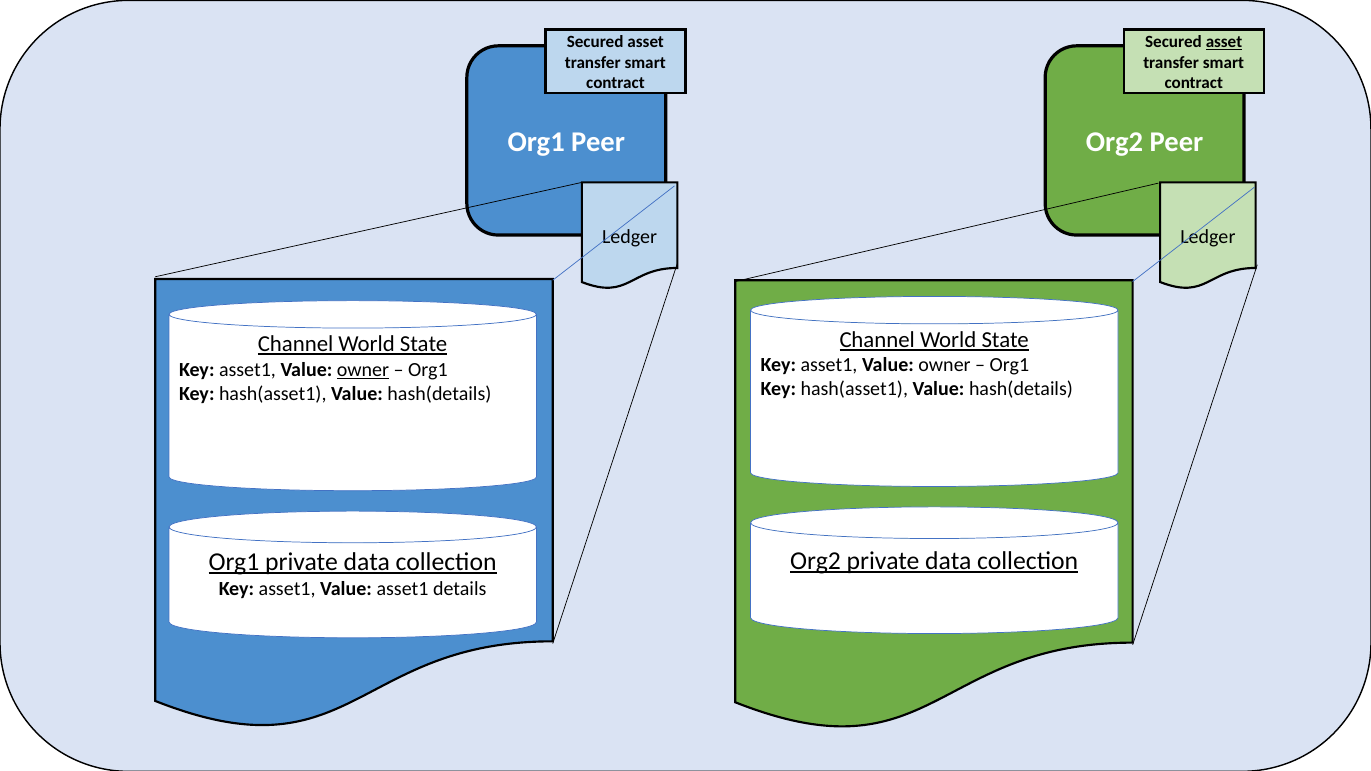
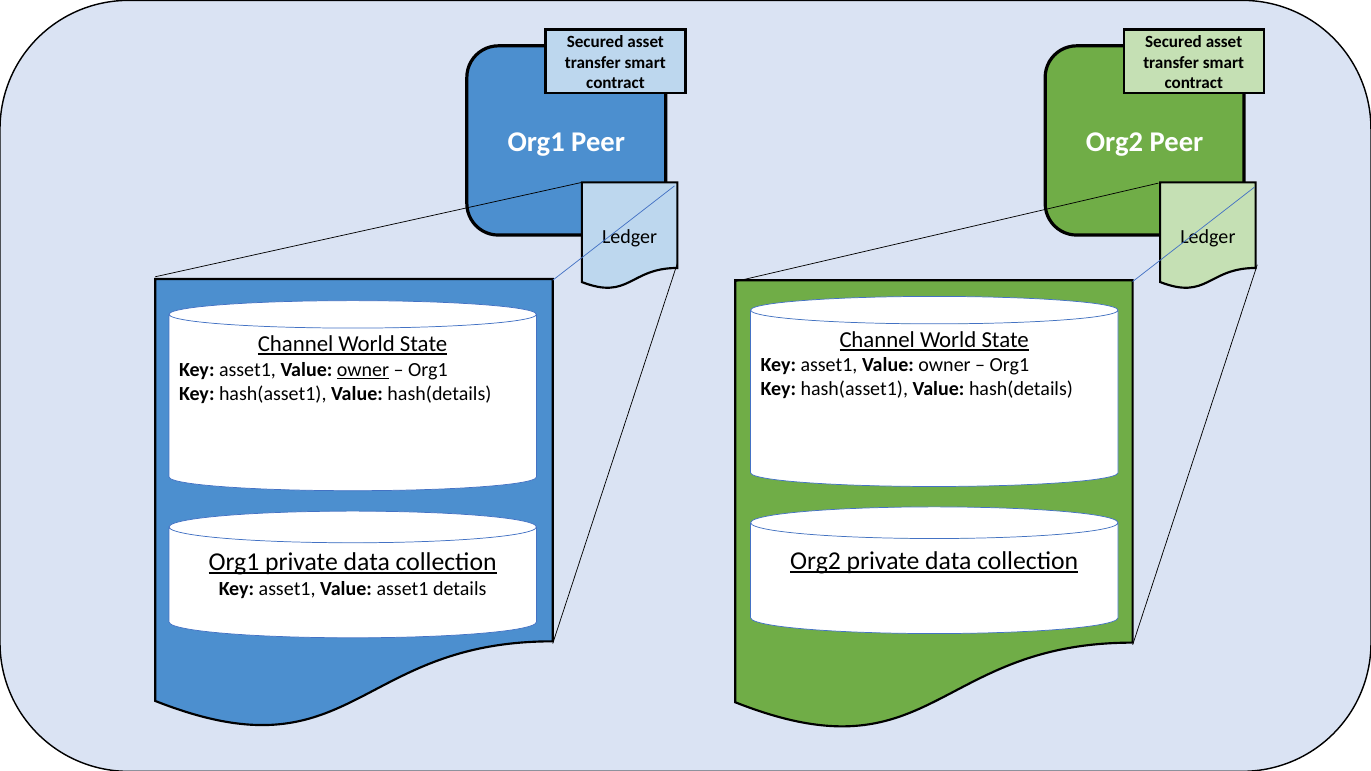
asset underline: present -> none (1224, 42)
